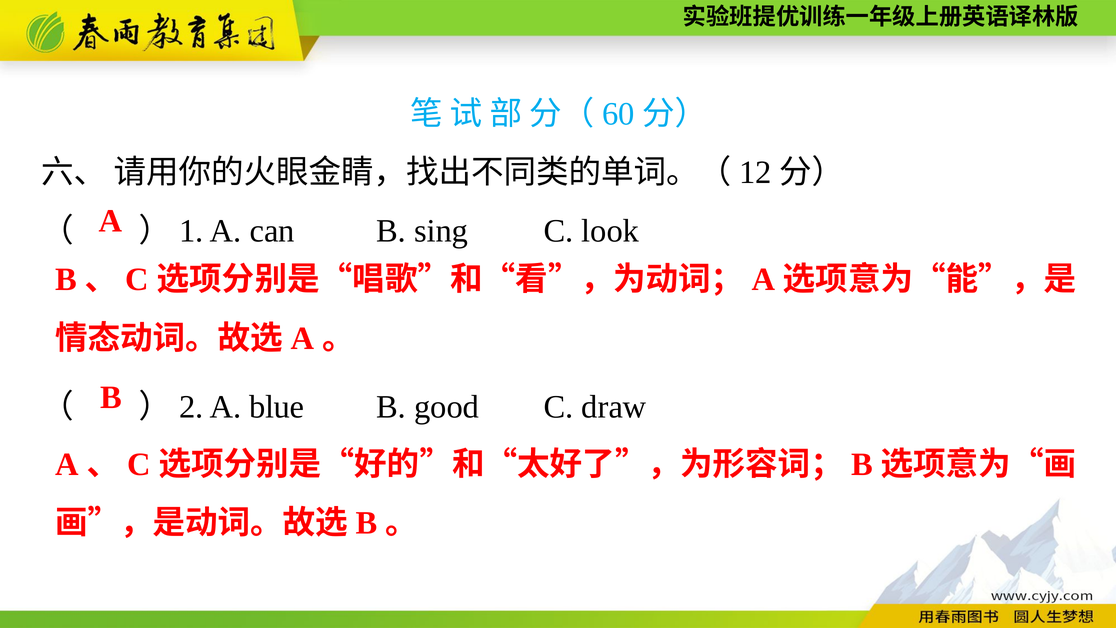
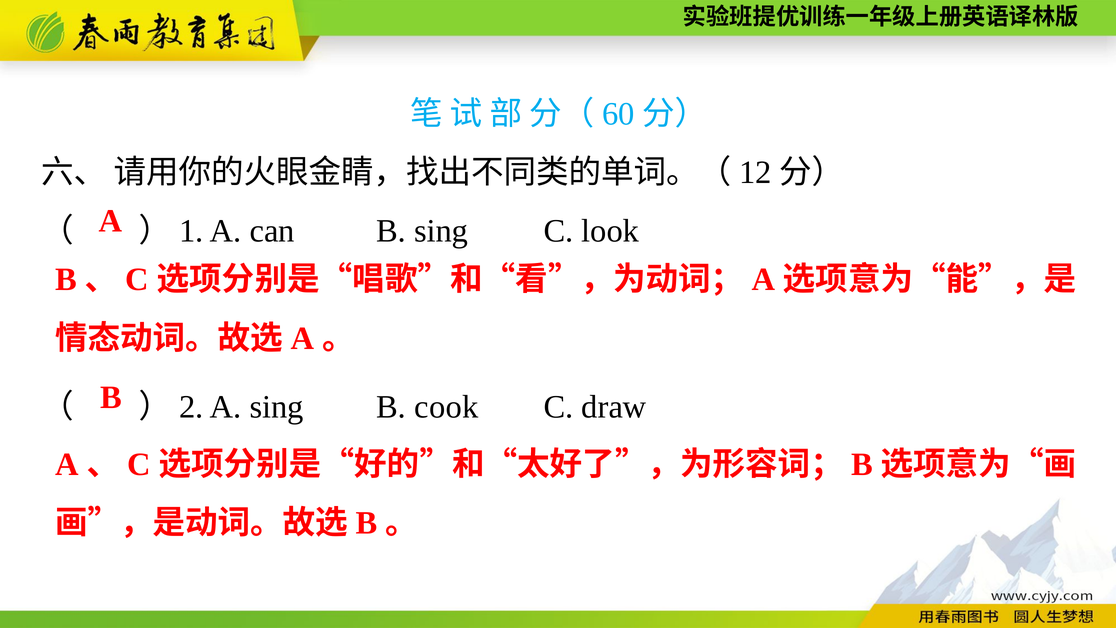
A blue: blue -> sing (277, 407)
good: good -> cook (446, 407)
